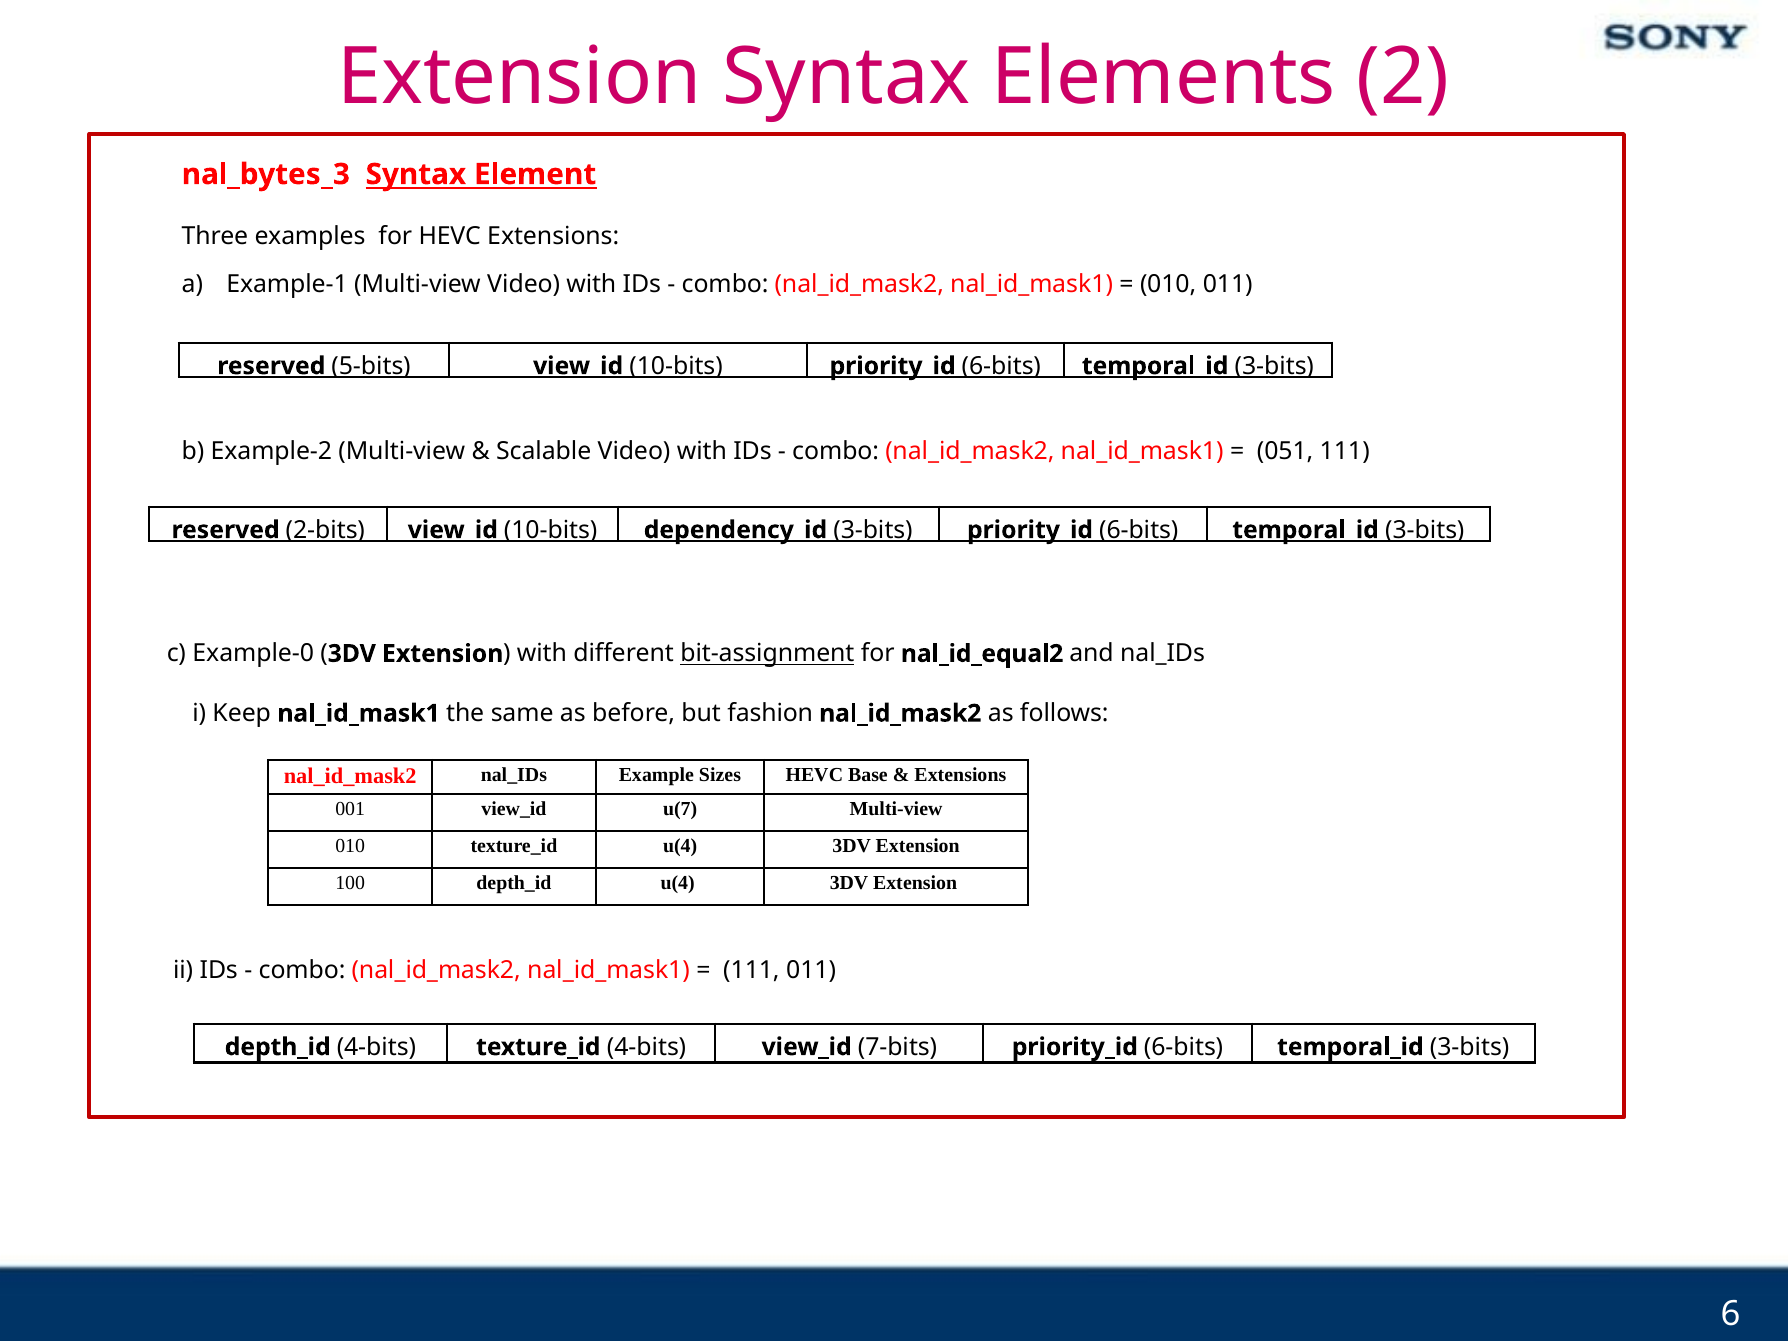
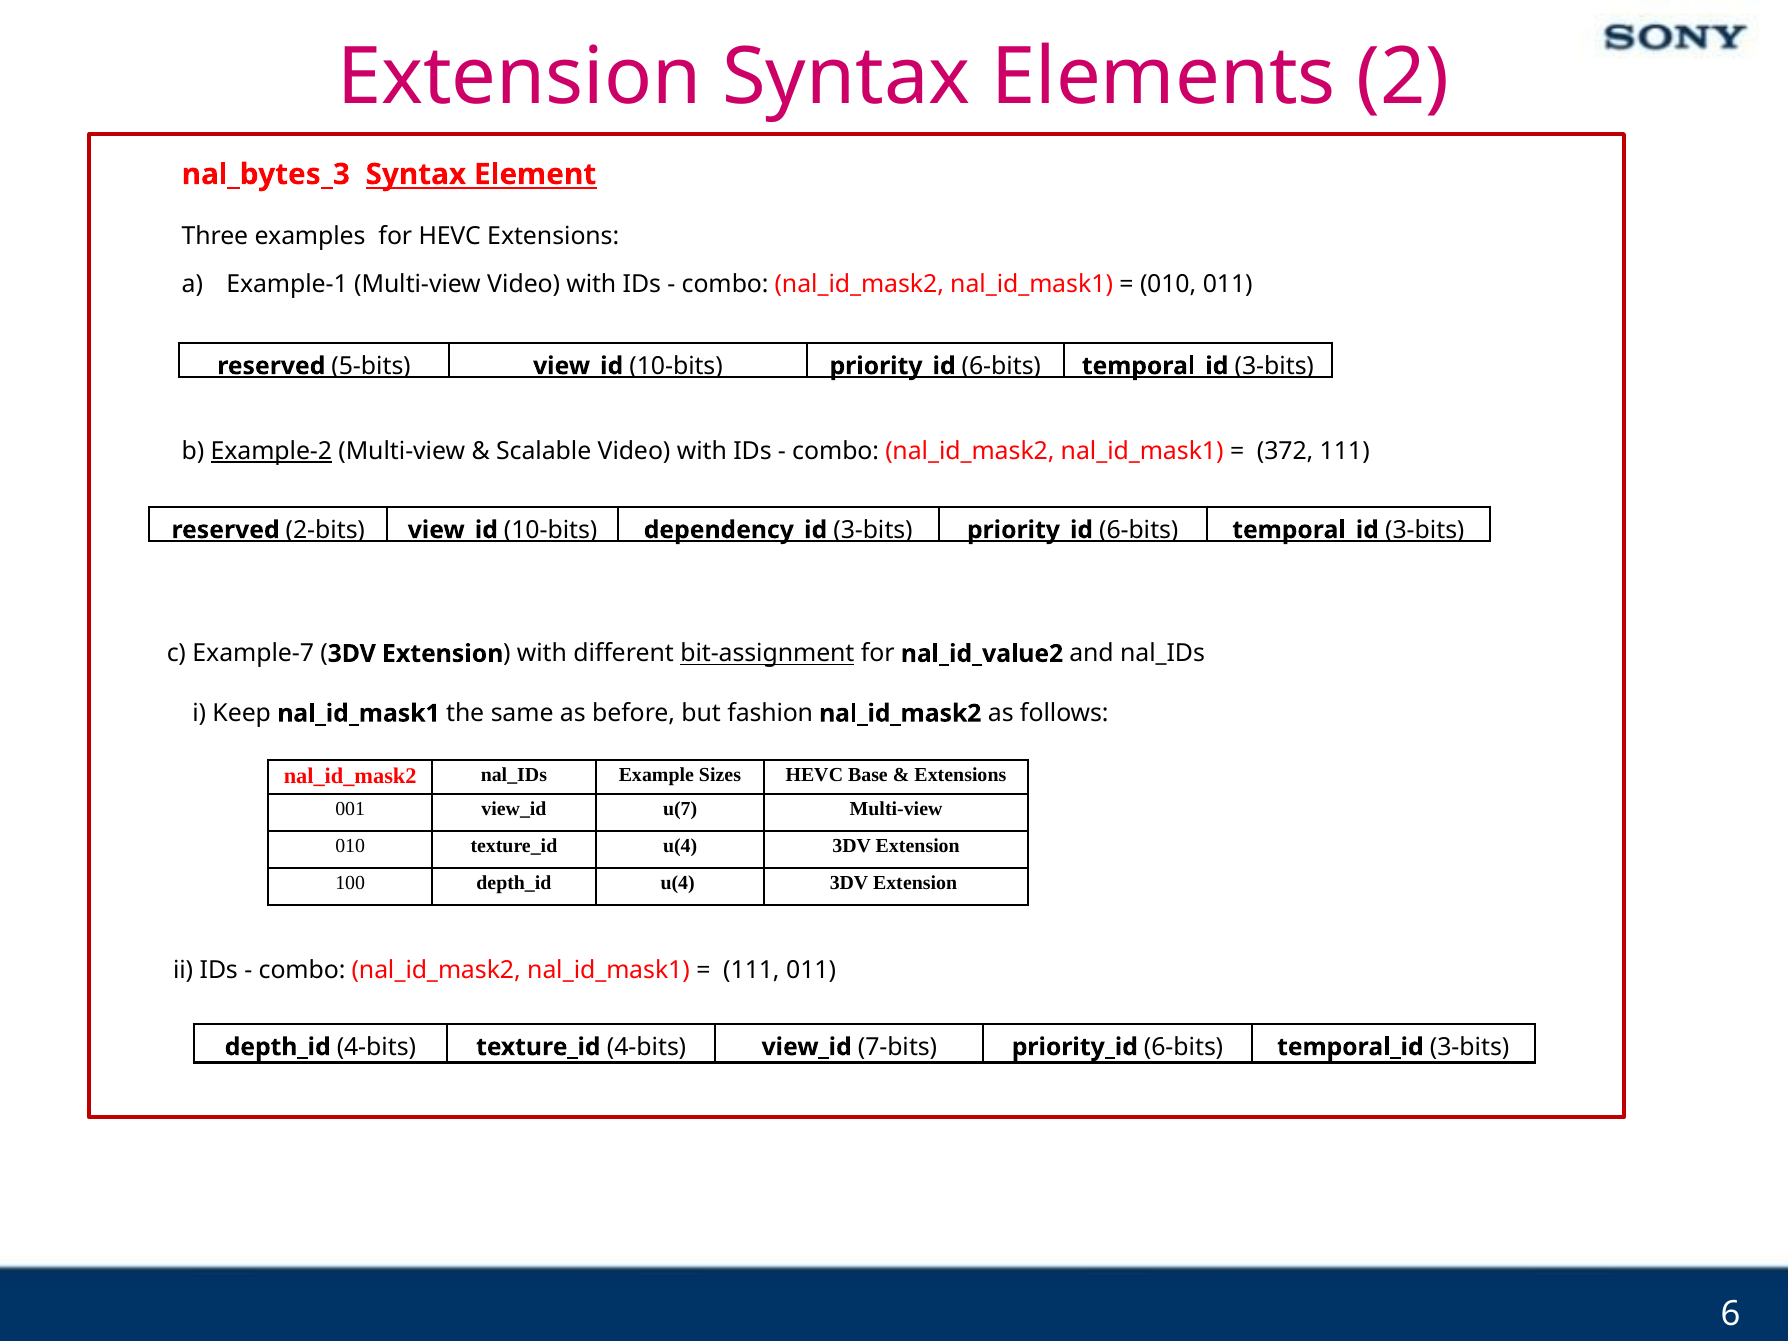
Example-2 underline: none -> present (271, 451)
051: 051 -> 372 (1285, 451)
Example-0: Example-0 -> Example-7 (253, 654)
nal_id_equal2: nal_id_equal2 -> nal_id_value2 (982, 654)
